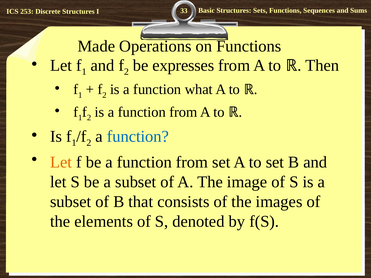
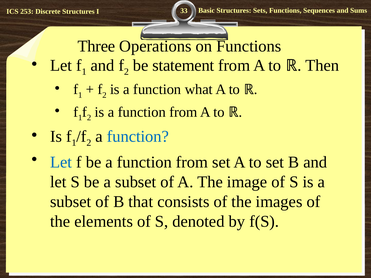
Made: Made -> Three (96, 46)
expresses: expresses -> statement (183, 65)
Let colour: orange -> blue (61, 162)
